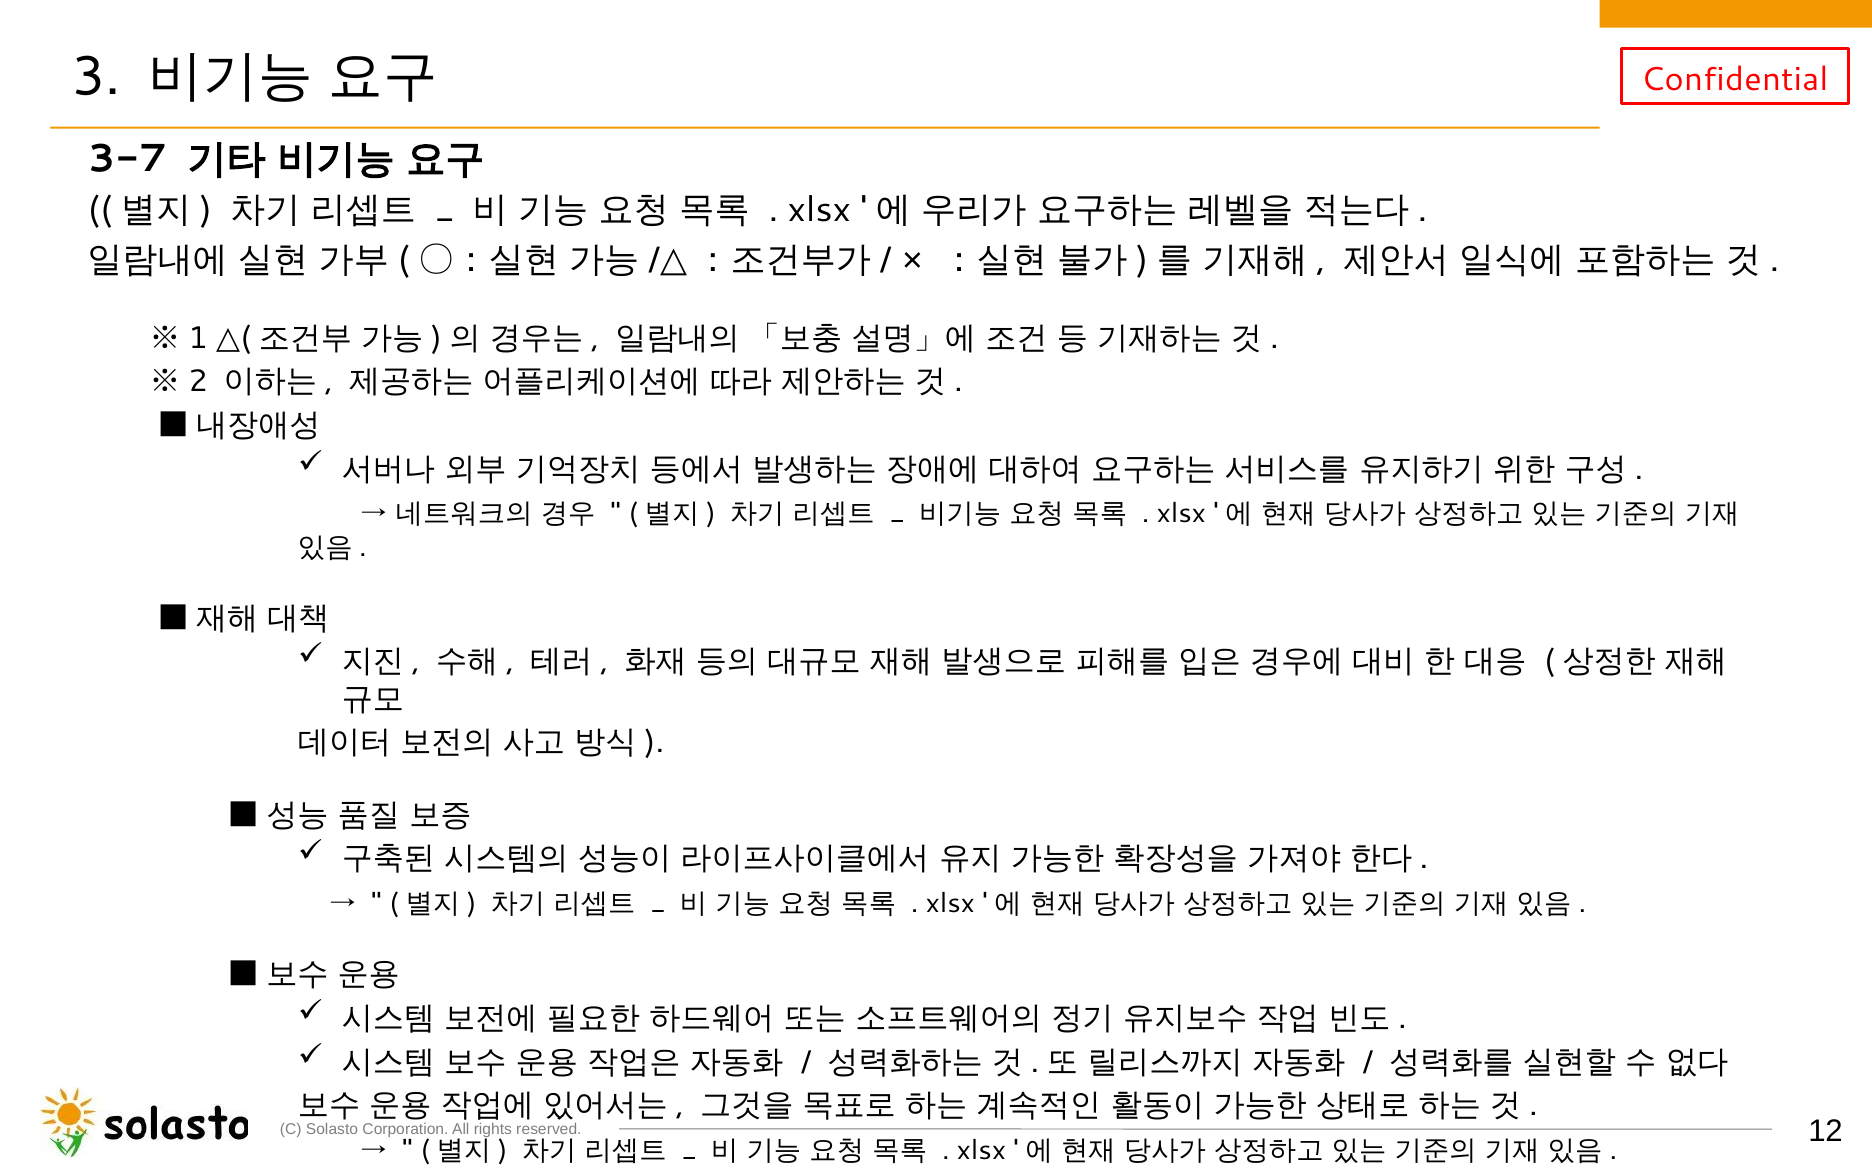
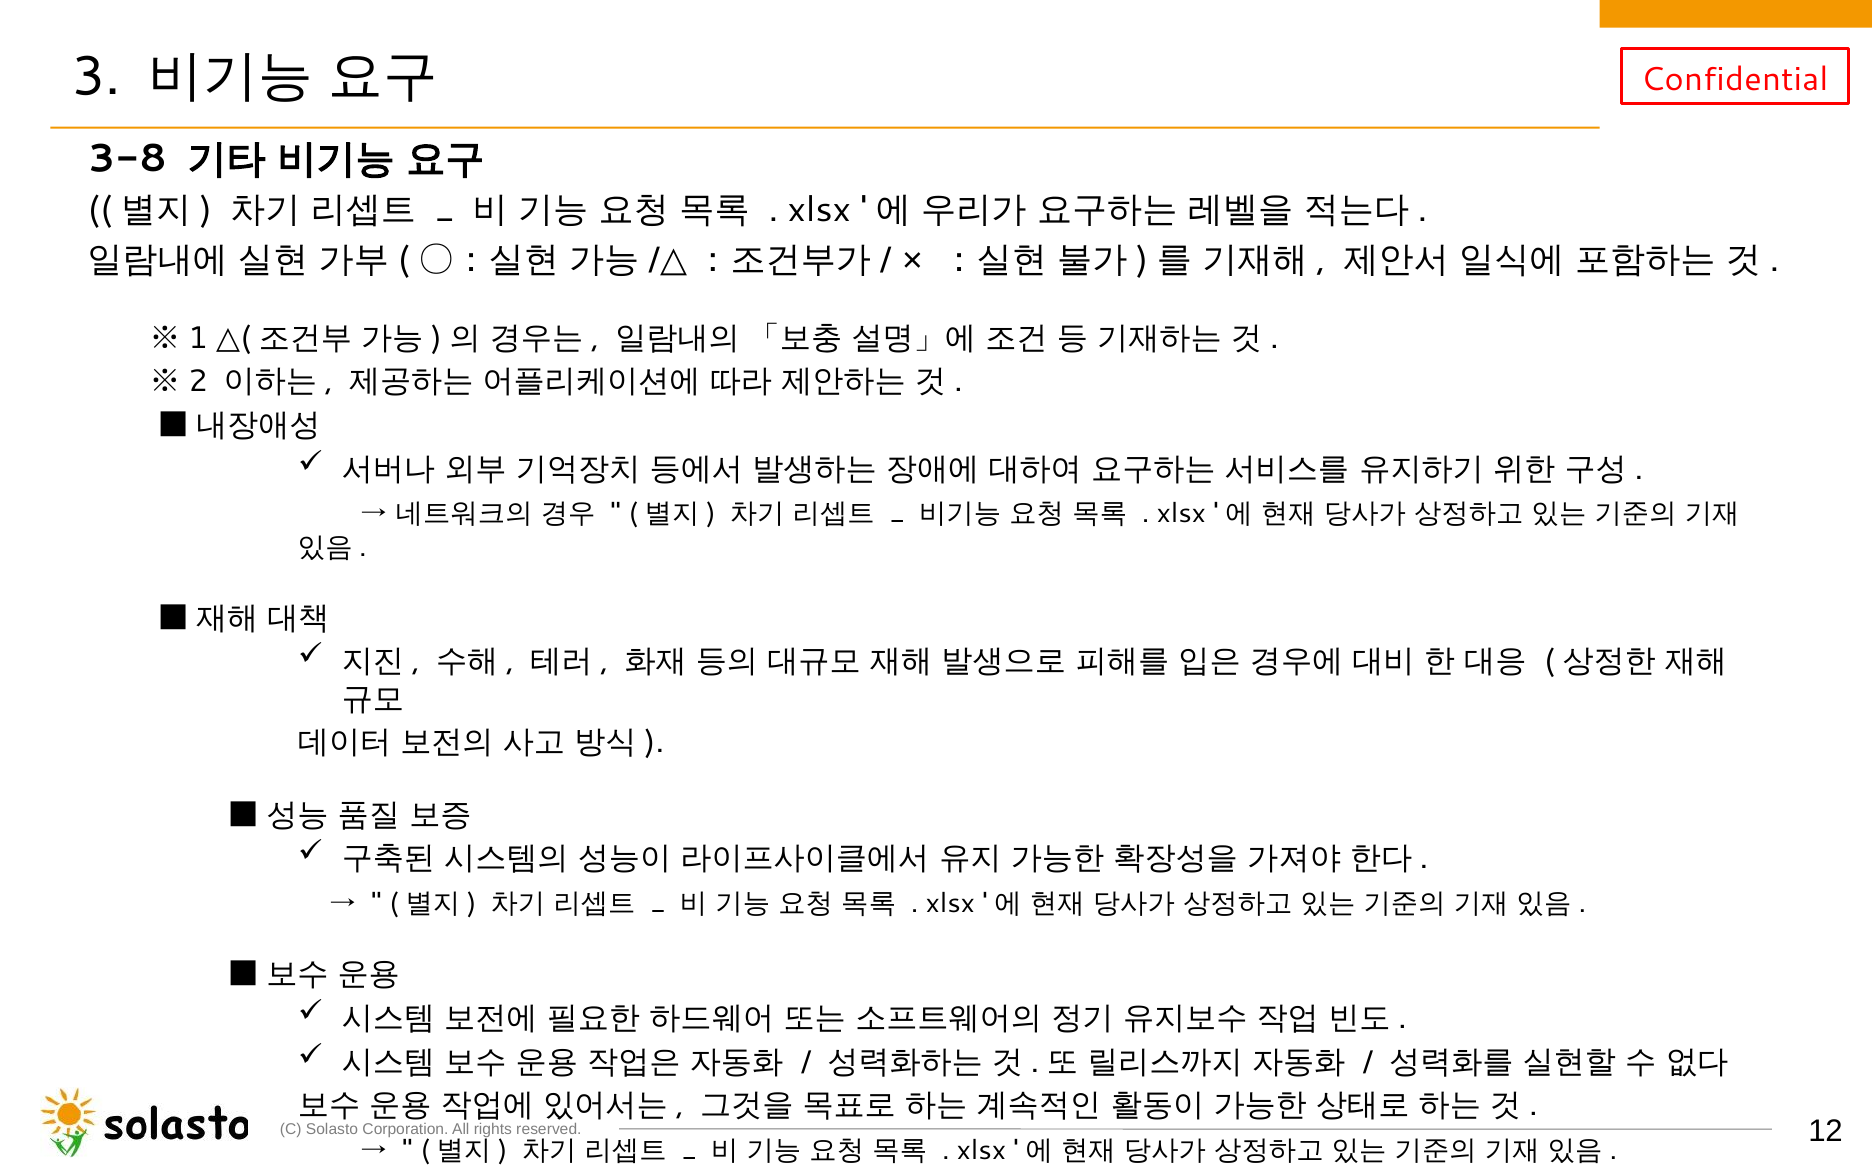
3-7: 3-7 -> 3-8 (127, 159)
